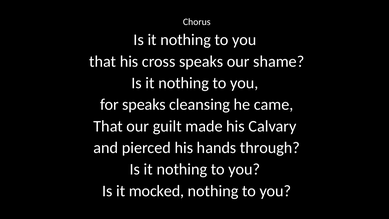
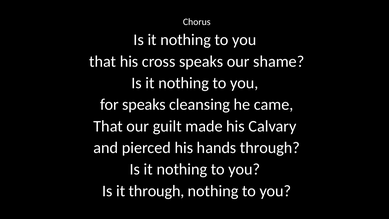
it mocked: mocked -> through (157, 191)
